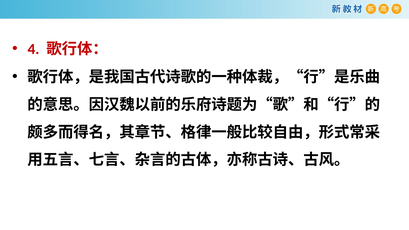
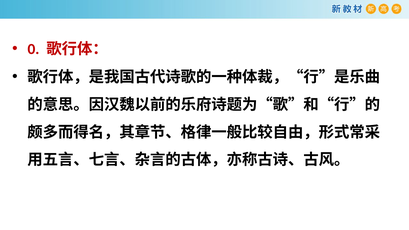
4: 4 -> 0 (33, 49)
